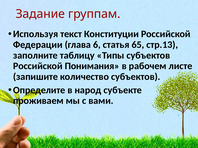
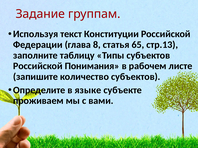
6: 6 -> 8 (97, 45)
народ: народ -> языке (88, 90)
